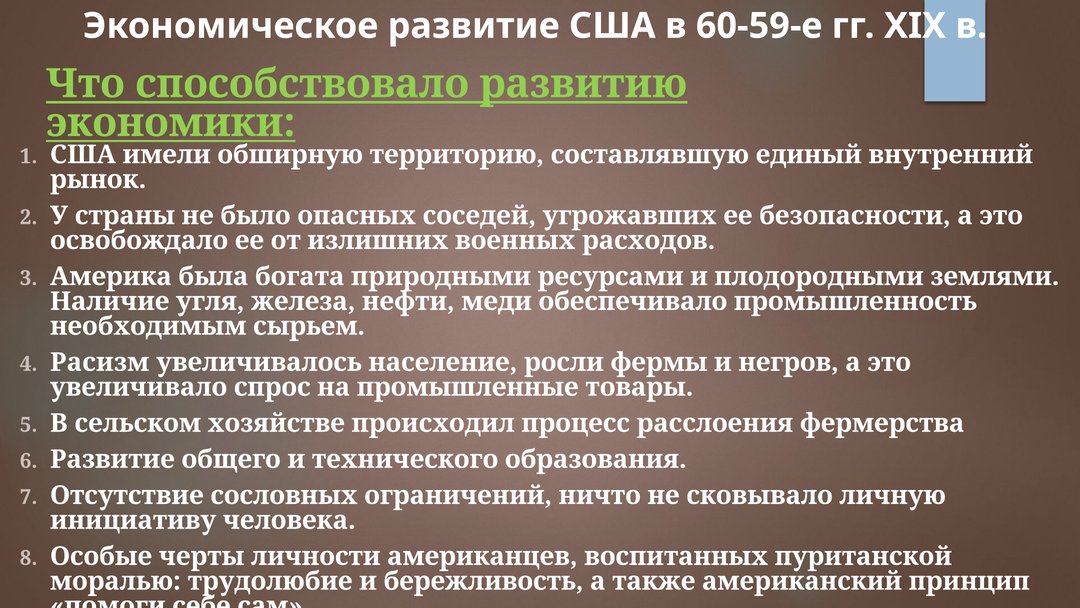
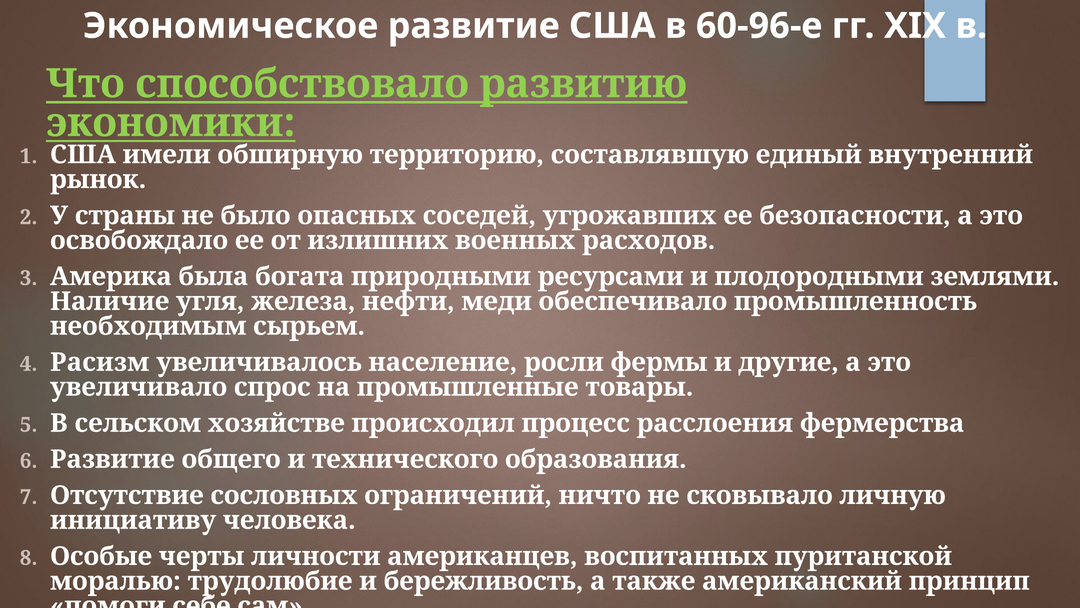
60-59-е: 60-59-е -> 60-96-е (759, 26)
негров: негров -> другие (789, 362)
